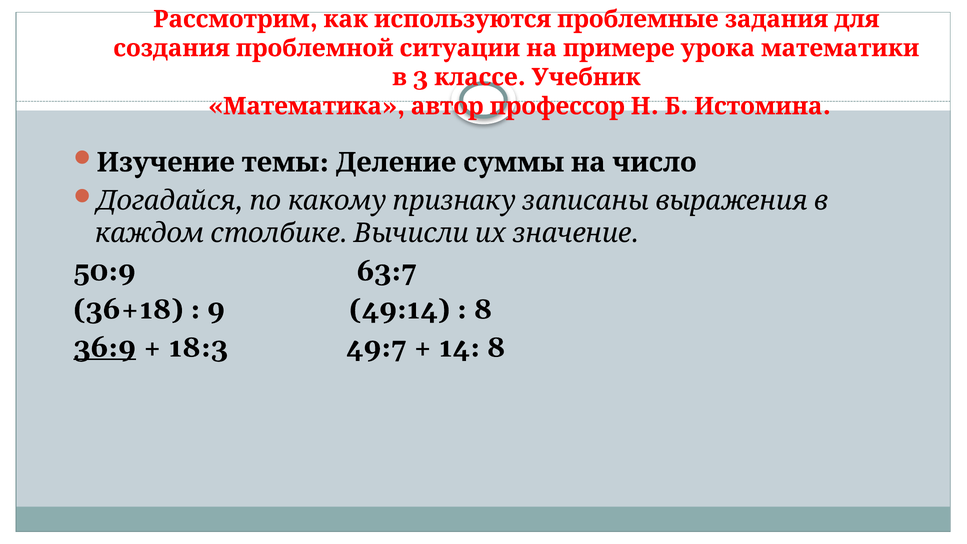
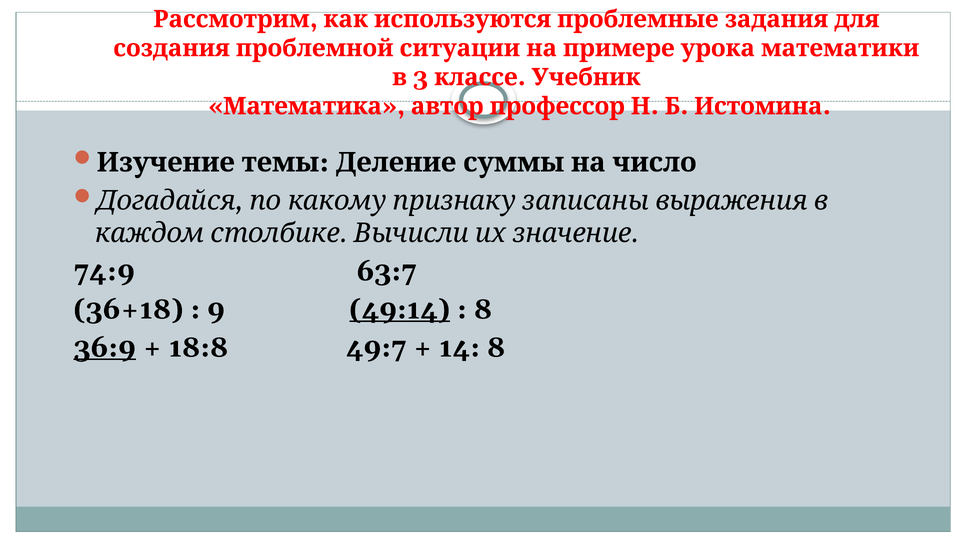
50:9: 50:9 -> 74:9 (104, 271)
49:14 underline: none -> present (400, 309)
18:3: 18:3 -> 18:8 (199, 348)
